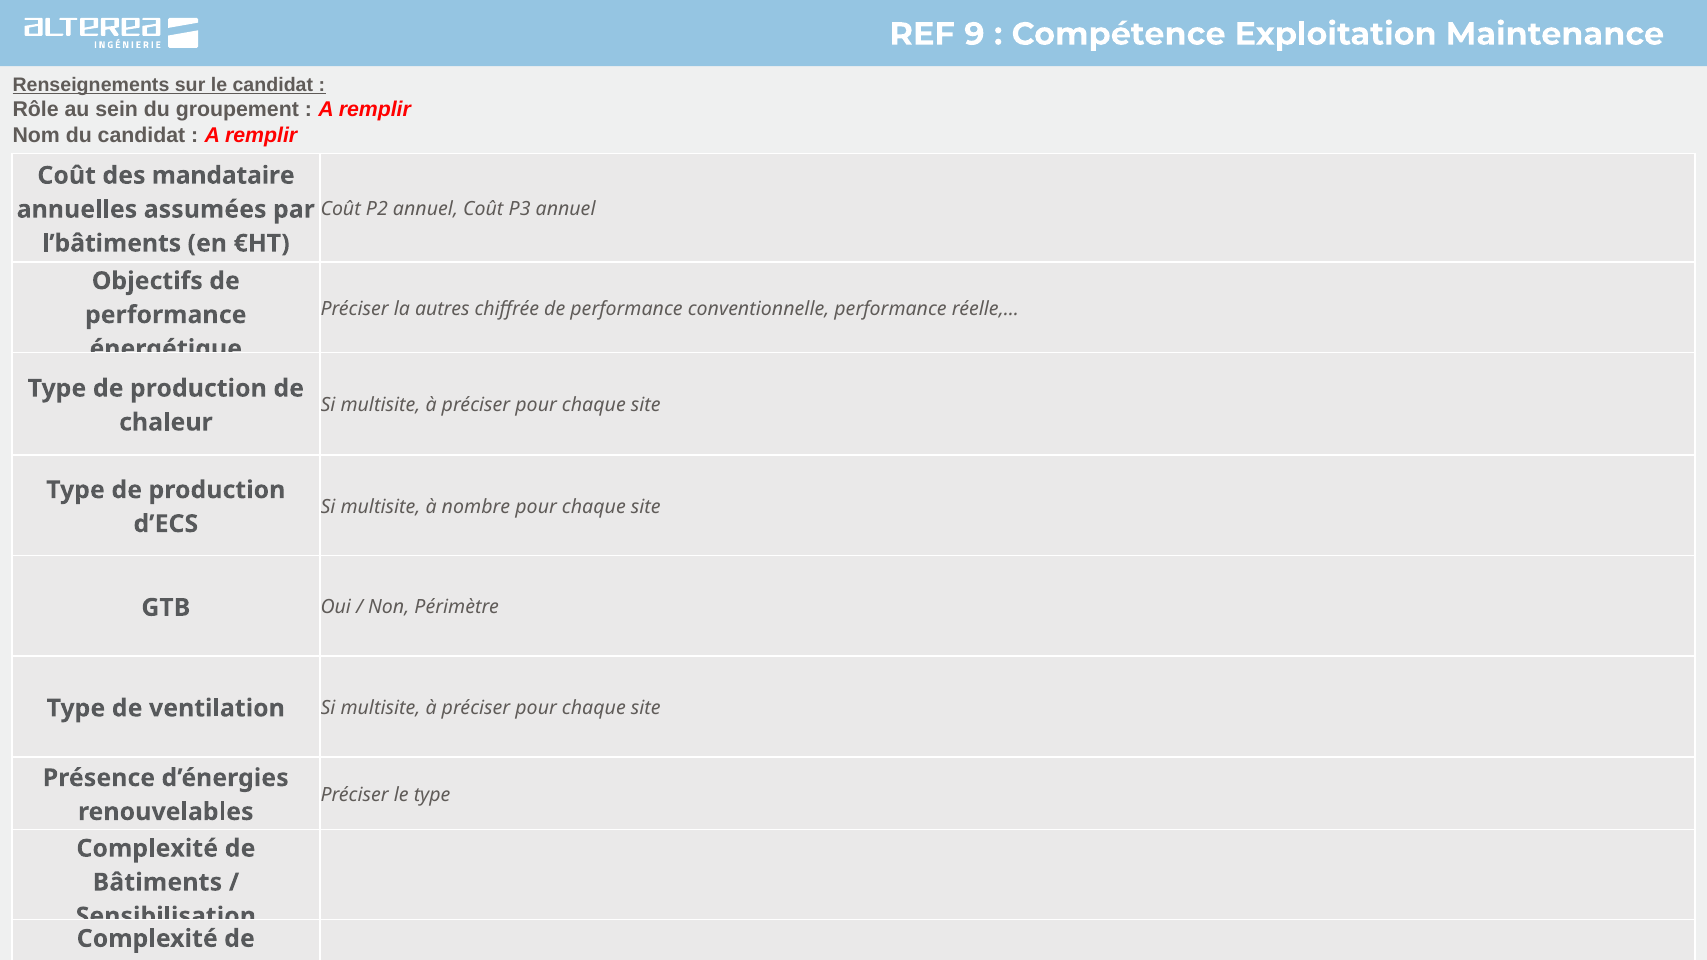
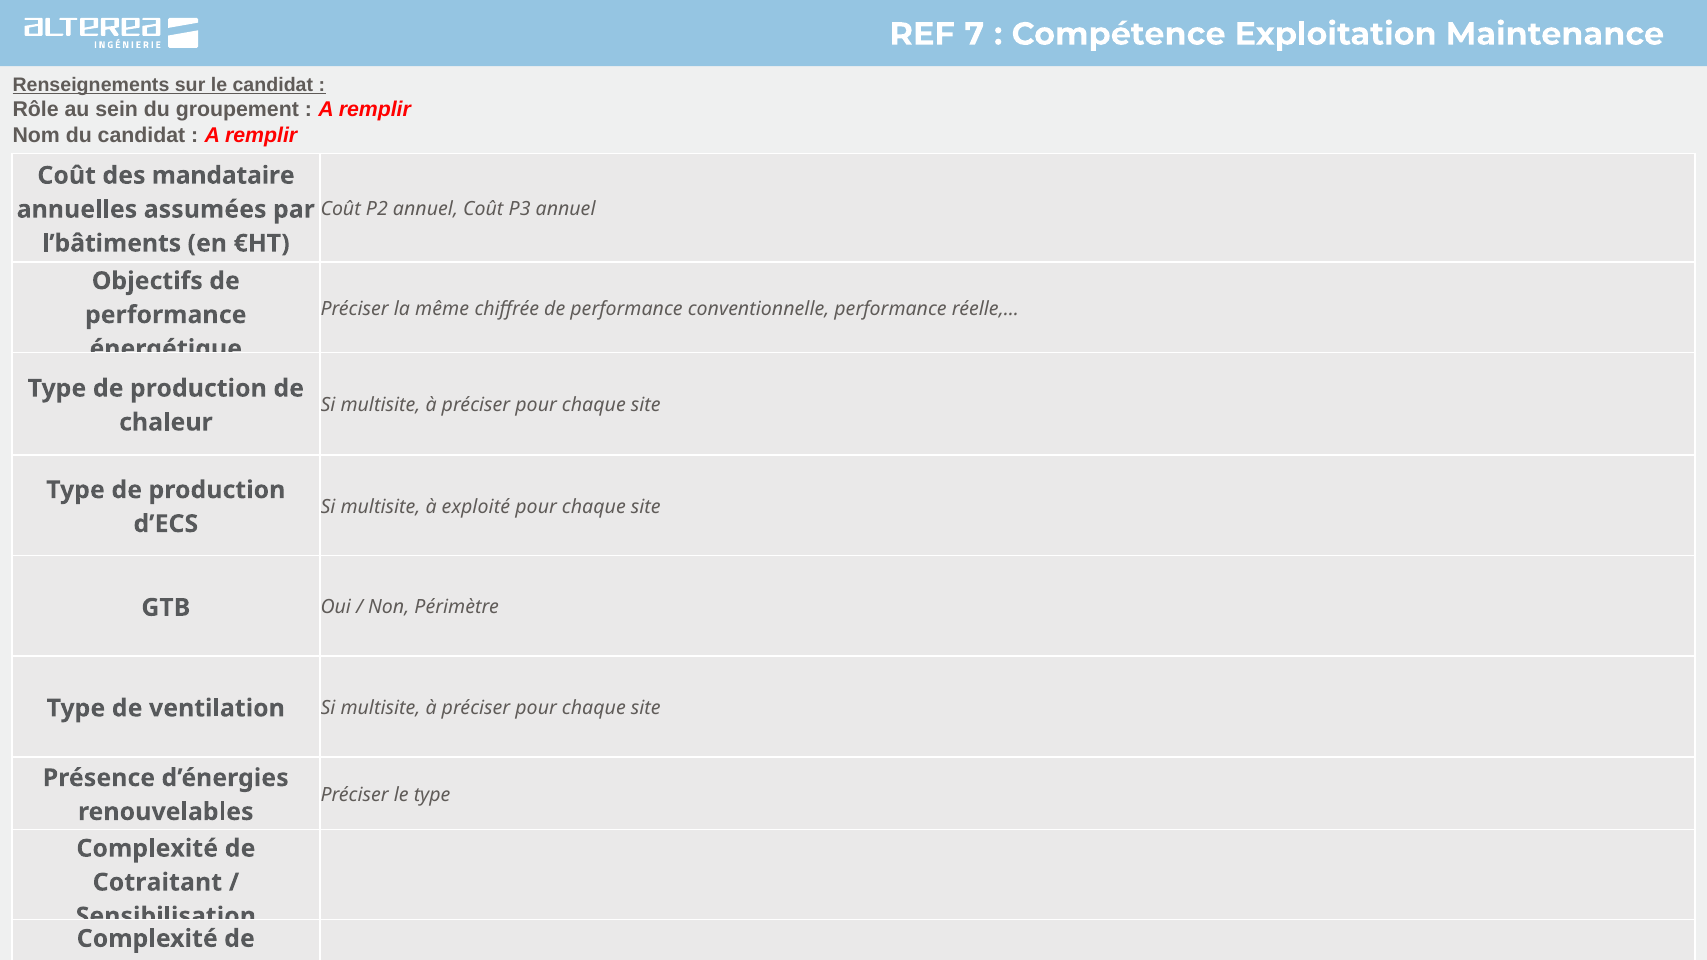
9: 9 -> 7 (974, 34)
autres: autres -> même (442, 309)
nombre: nombre -> exploité (476, 507)
Bâtiments: Bâtiments -> Cotraitant (157, 883)
